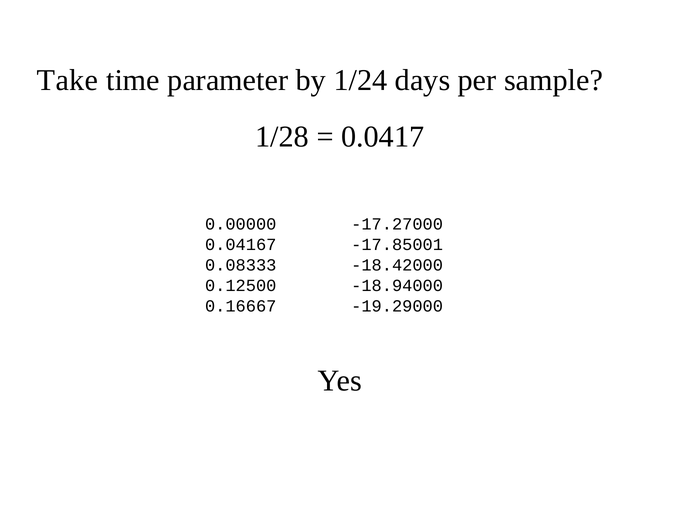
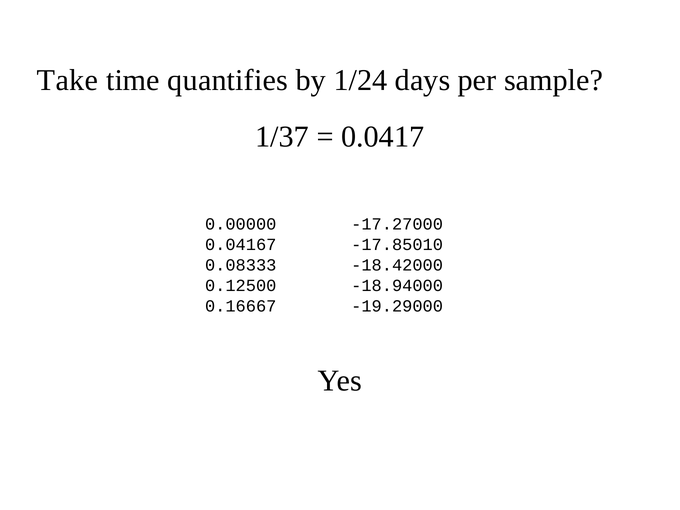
parameter: parameter -> quantifies (228, 80)
1/28: 1/28 -> 1/37 (282, 137)
-17.85001: -17.85001 -> -17.85010 (397, 245)
